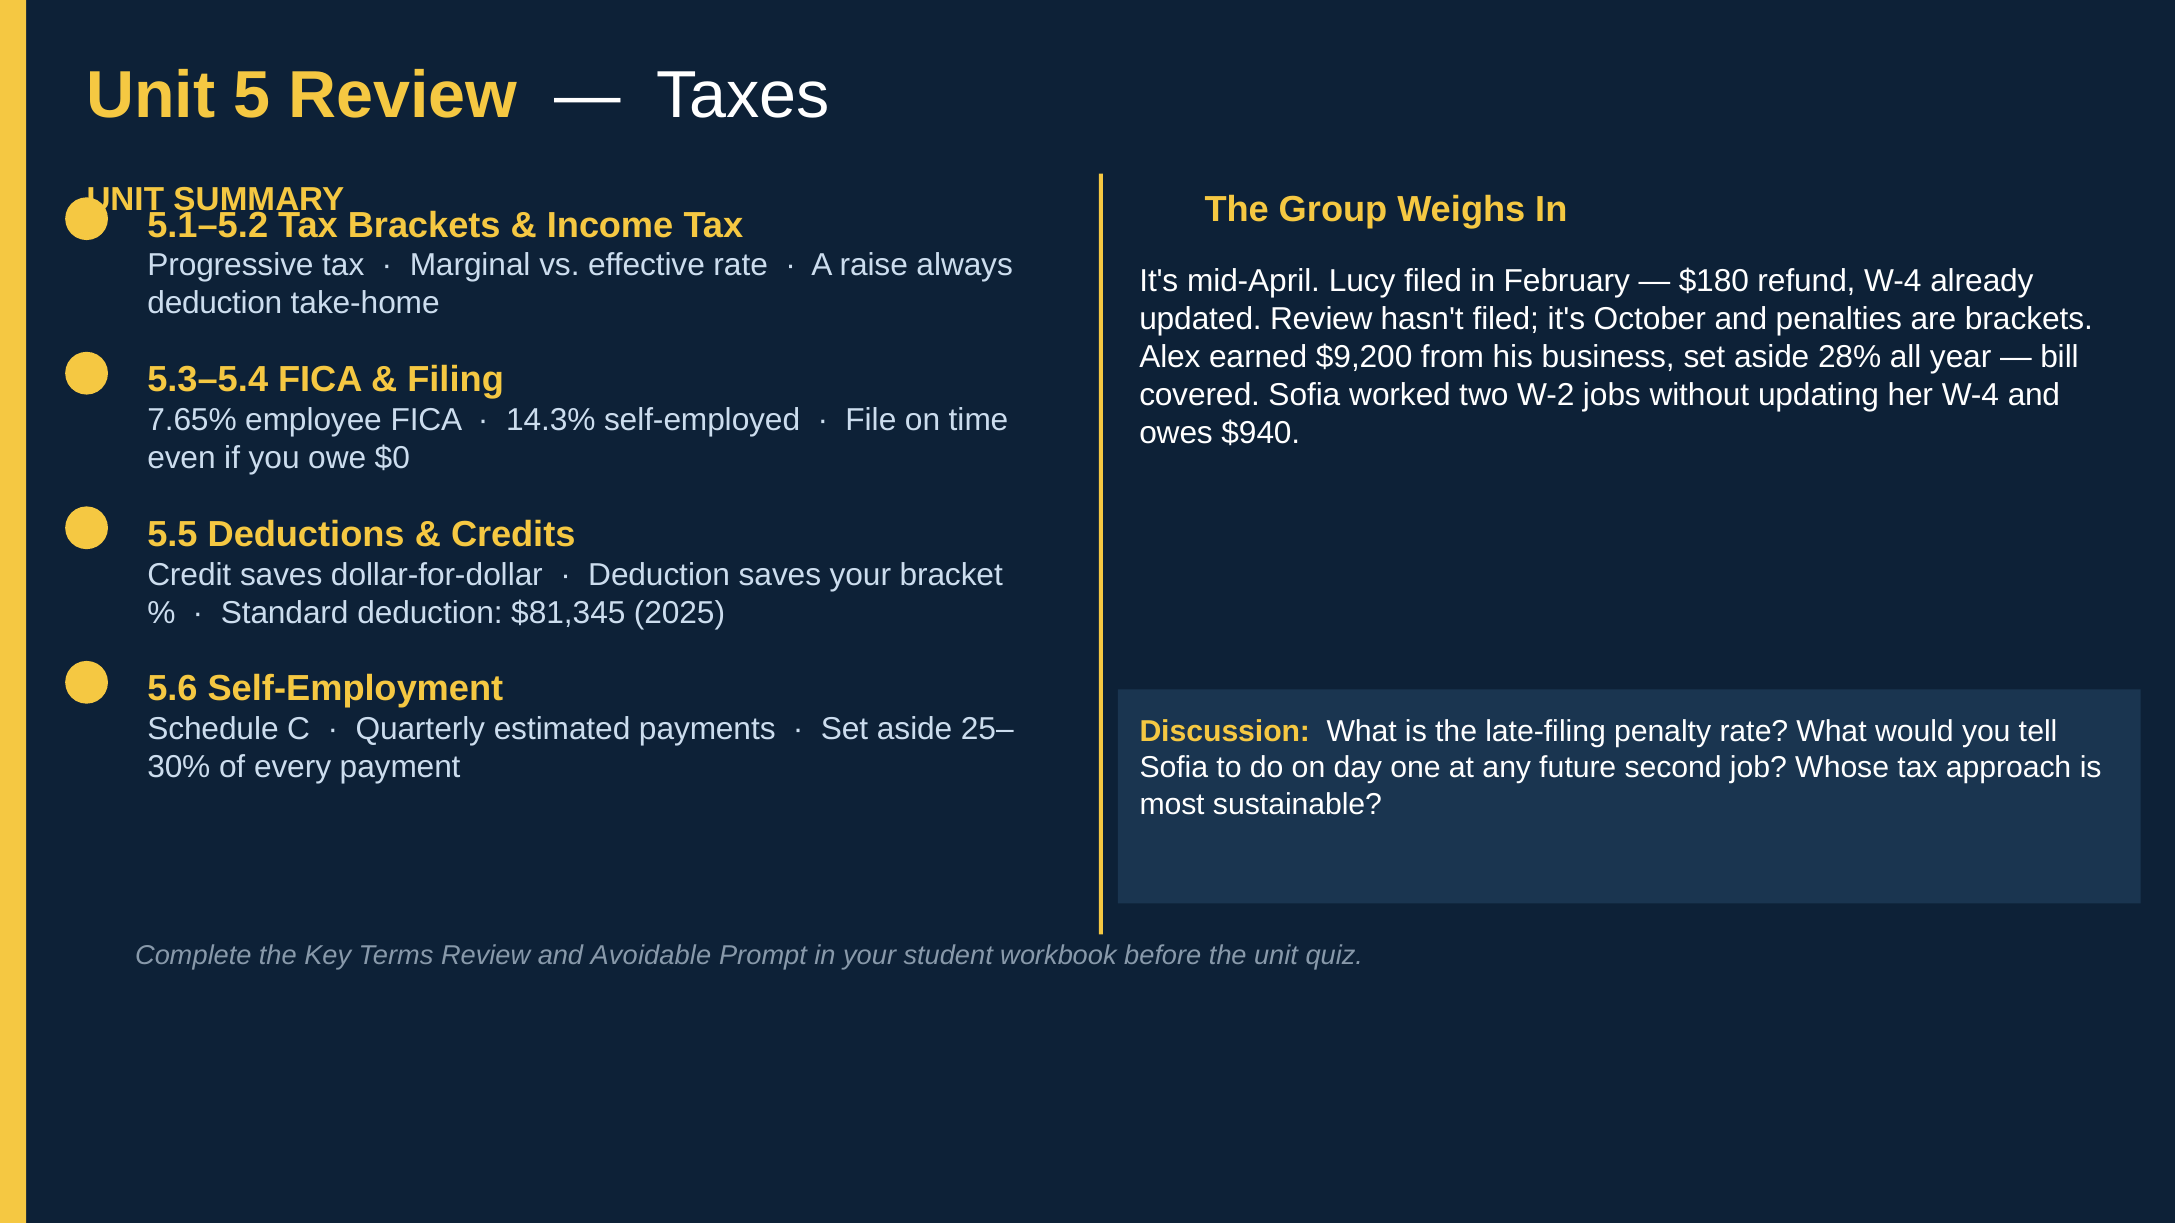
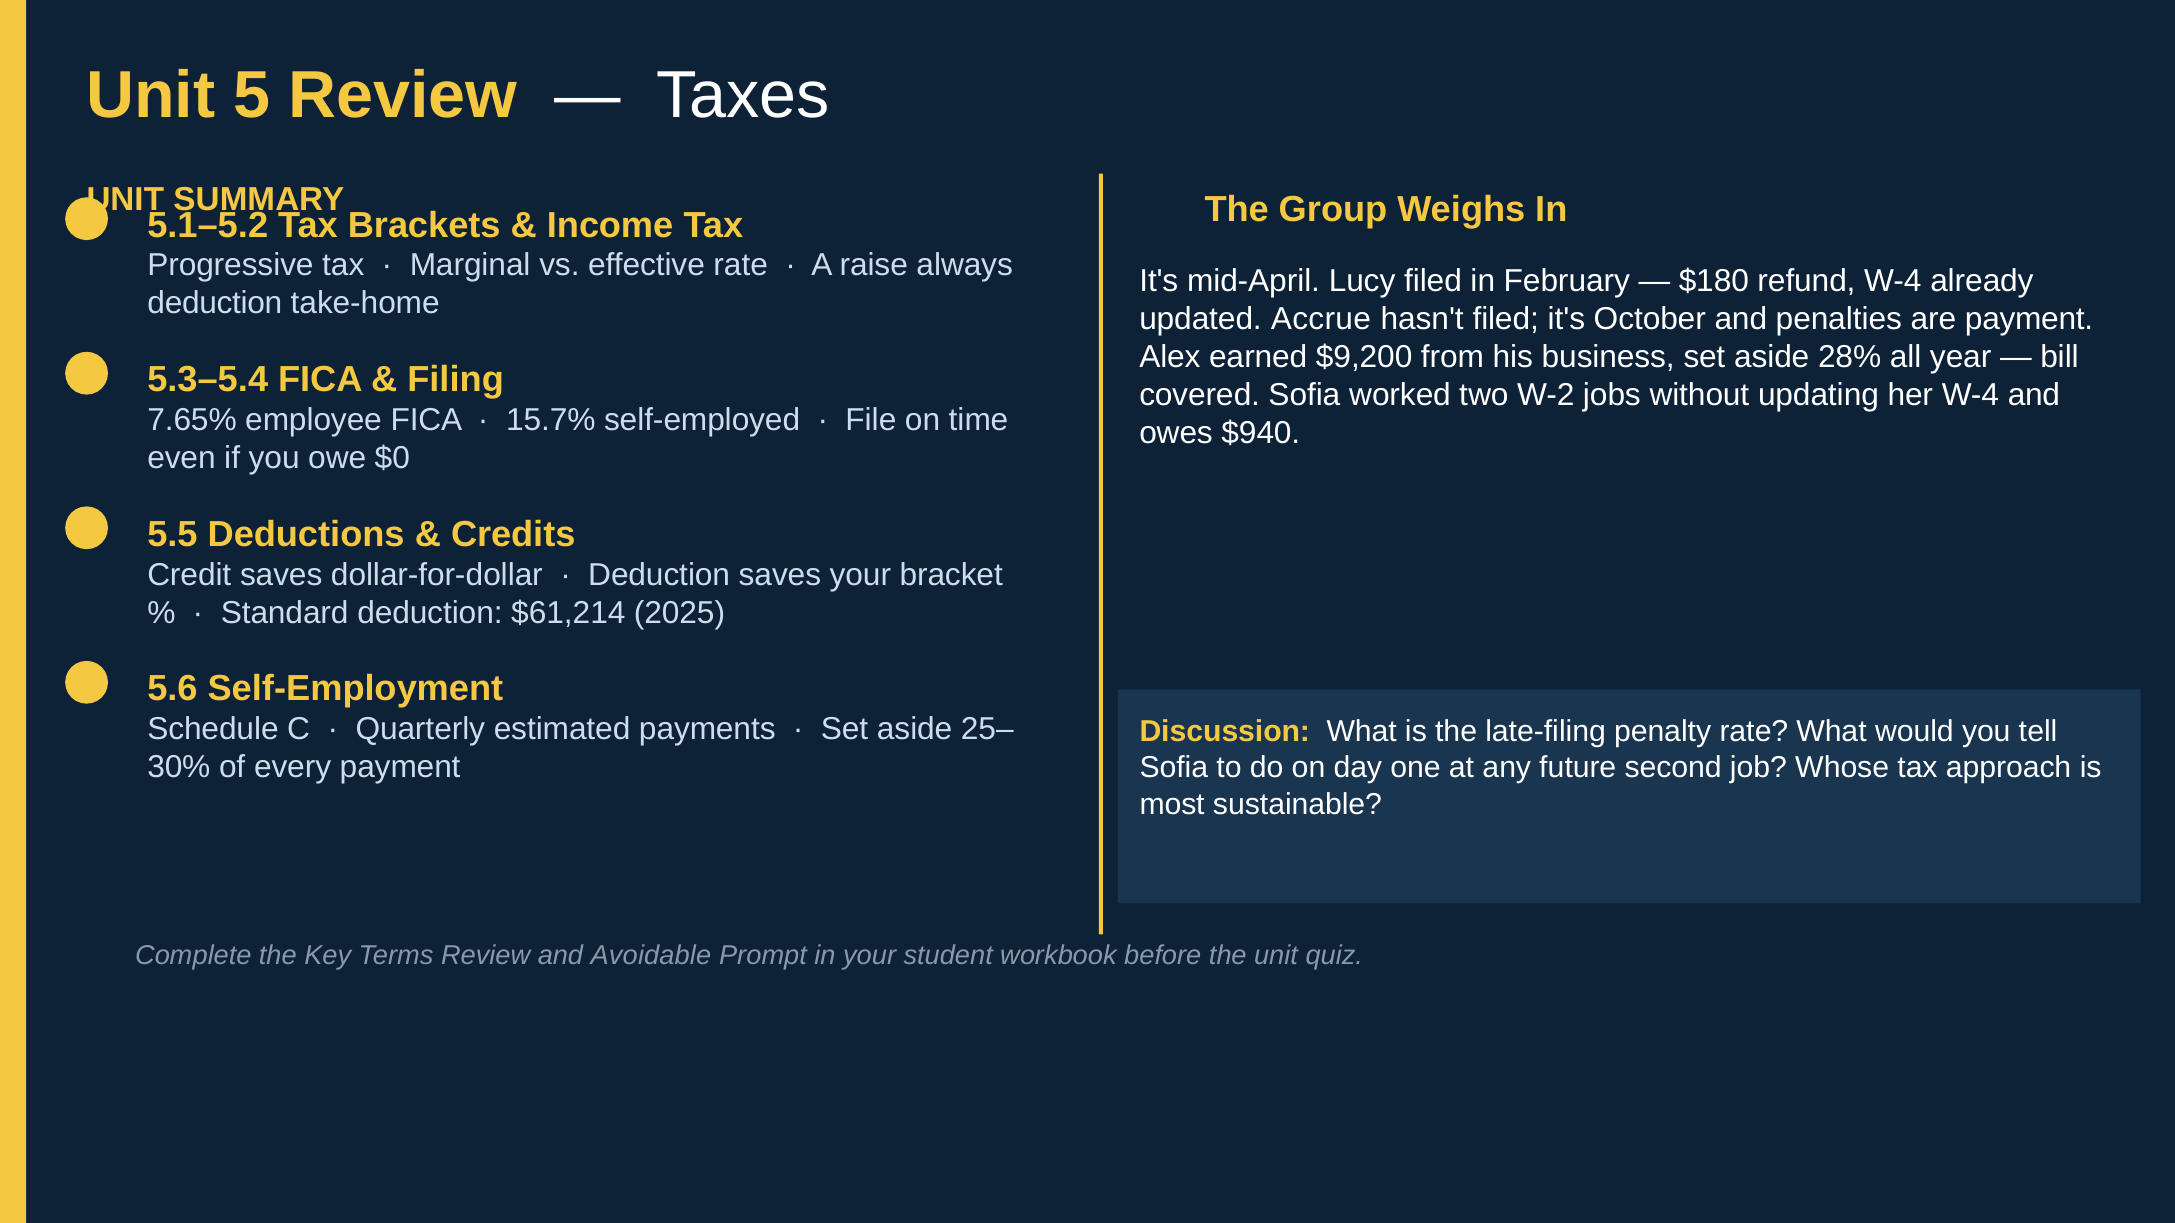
updated Review: Review -> Accrue (1321, 320)
are brackets: brackets -> payment (2029, 320)
14.3%: 14.3% -> 15.7% (551, 420)
$81,345: $81,345 -> $61,214 (568, 613)
